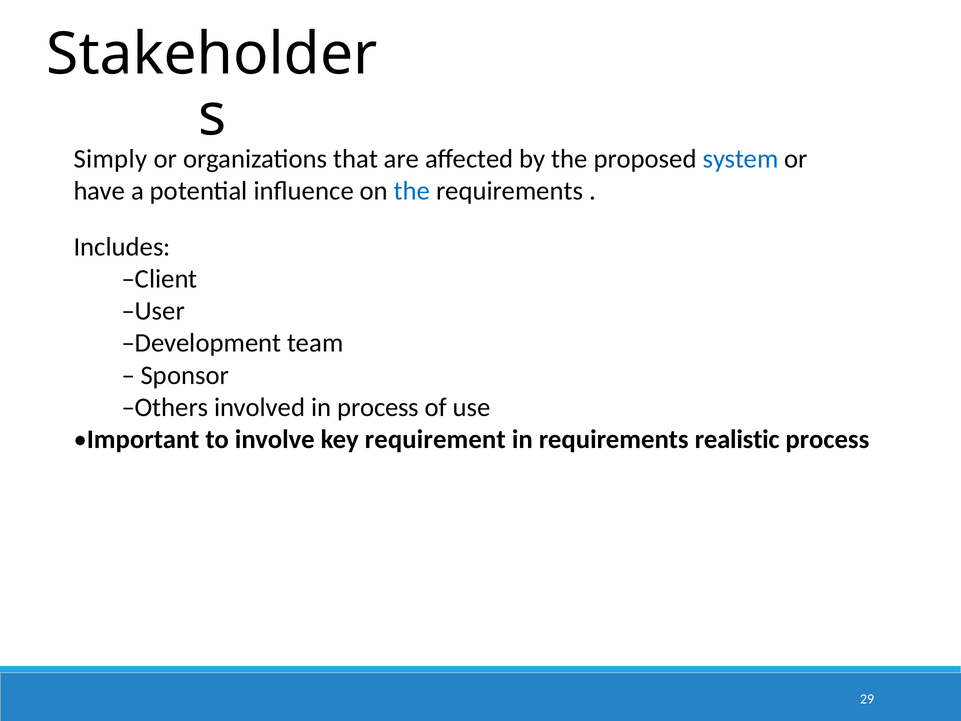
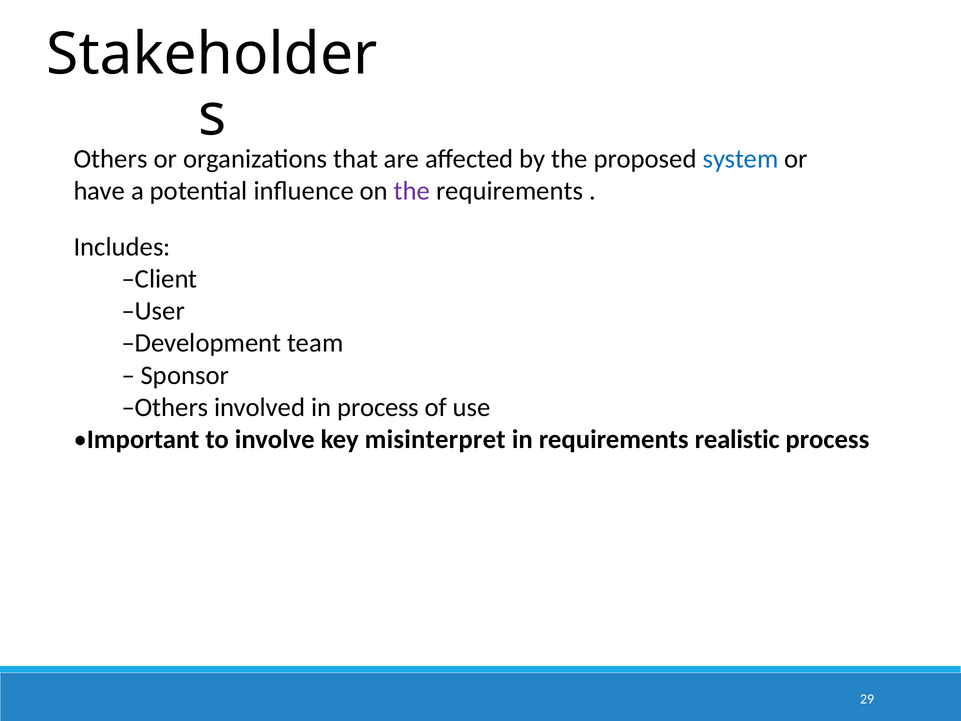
Simply: Simply -> Others (111, 159)
the colour: blue -> purple (412, 191)
requirement: requirement -> misinterpret (435, 439)
